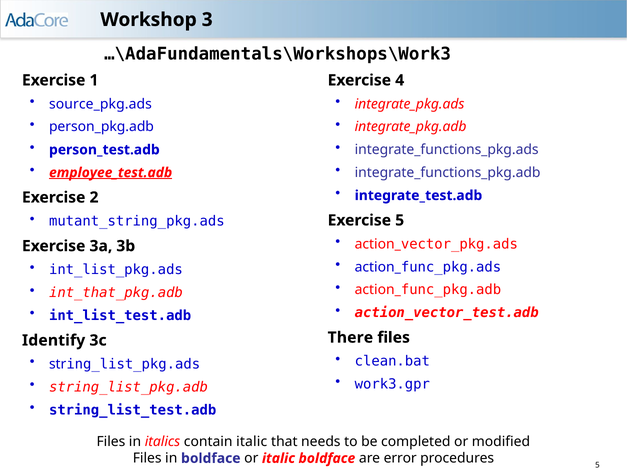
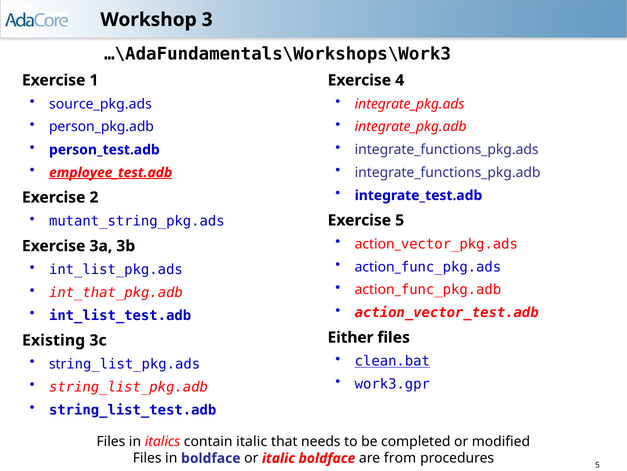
There: There -> Either (351, 337)
Identify: Identify -> Existing (54, 340)
clean.bat underline: none -> present (392, 361)
error: error -> from (400, 458)
